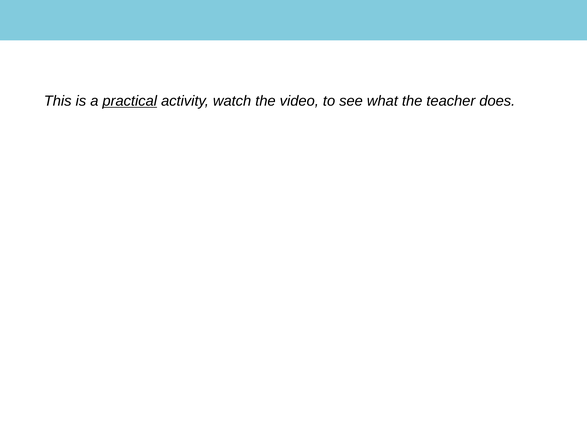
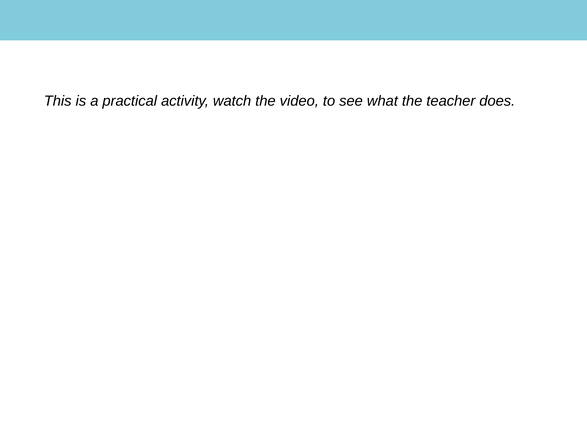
practical underline: present -> none (130, 101)
